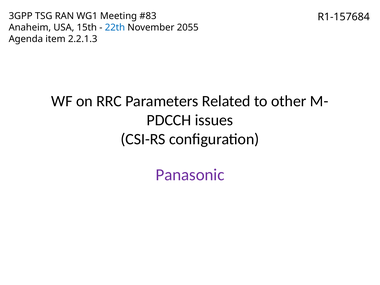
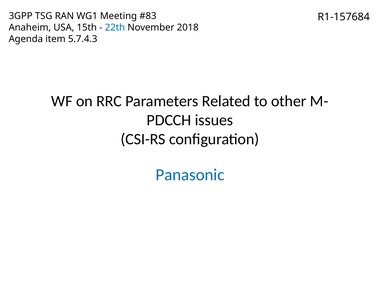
2055: 2055 -> 2018 (188, 27)
2.2.1.3: 2.2.1.3 -> 5.7.4.3 (83, 39)
Panasonic colour: purple -> blue (190, 175)
